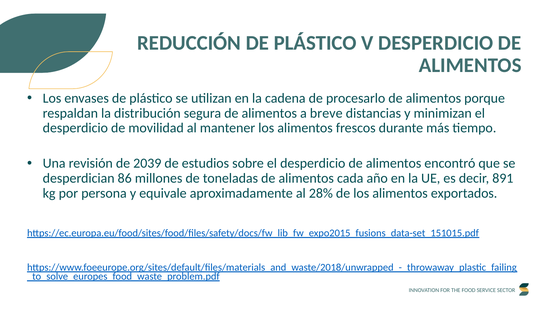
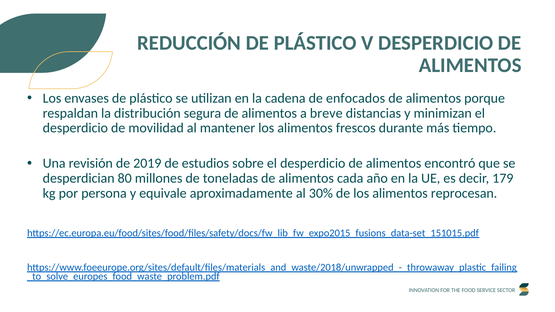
procesarlo: procesarlo -> enfocados (356, 98)
2039: 2039 -> 2019 (147, 163)
86: 86 -> 80 (125, 178)
891: 891 -> 179 (503, 178)
28%: 28% -> 30% (321, 193)
exportados: exportados -> reprocesan (464, 193)
